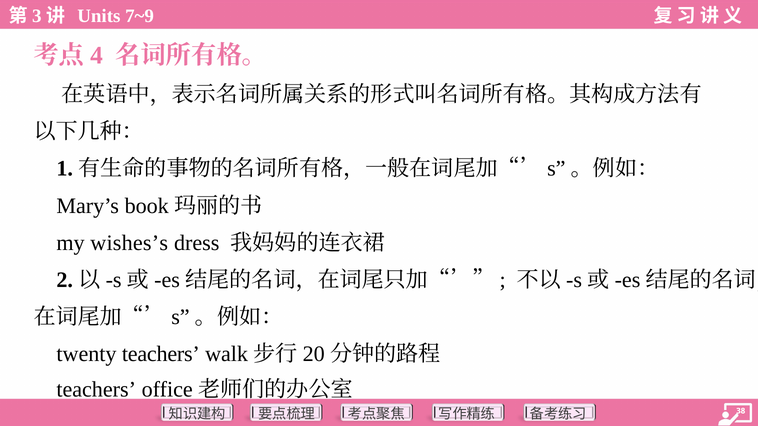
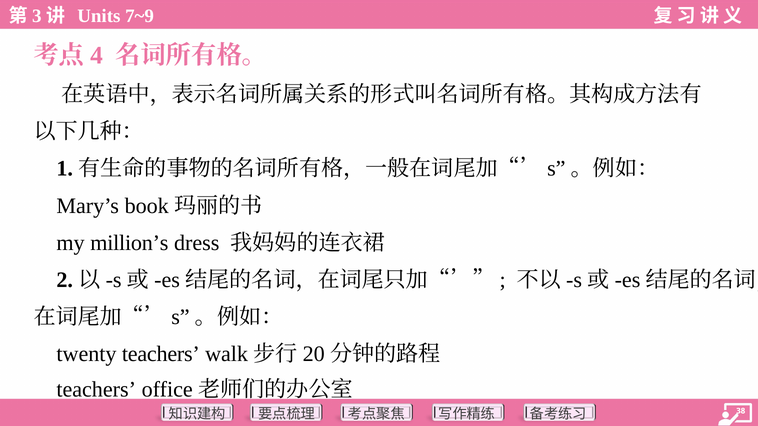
wishes’s: wishes’s -> million’s (129, 243)
